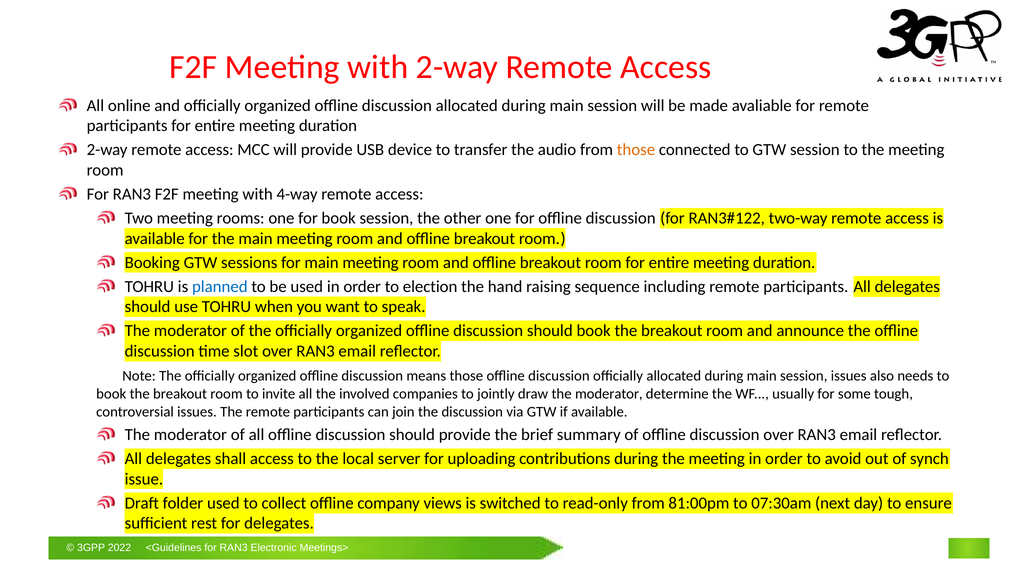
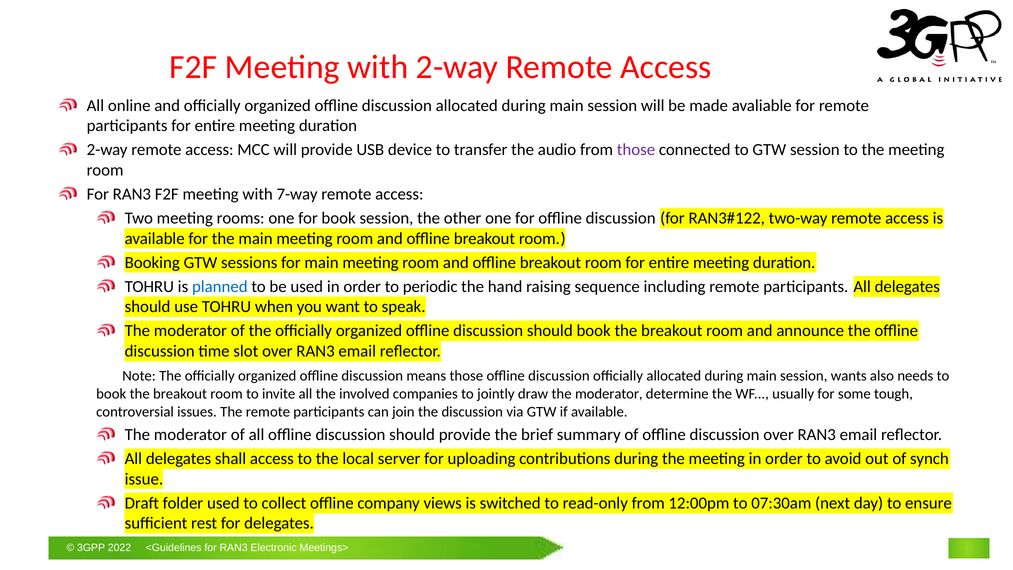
those colour: orange -> purple (636, 150)
4-way: 4-way -> 7-way (297, 194)
election: election -> periodic (430, 287)
session issues: issues -> wants (849, 376)
81:00pm: 81:00pm -> 12:00pm (699, 503)
